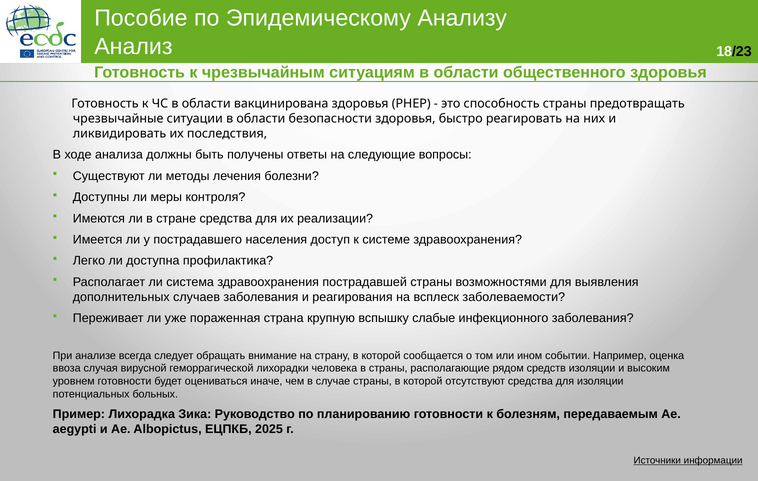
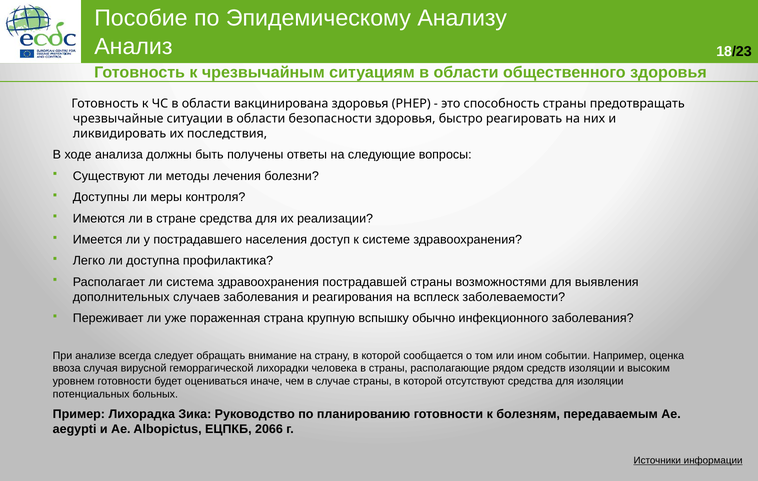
слабые: слабые -> обычно (434, 318)
2025: 2025 -> 2066 (269, 430)
